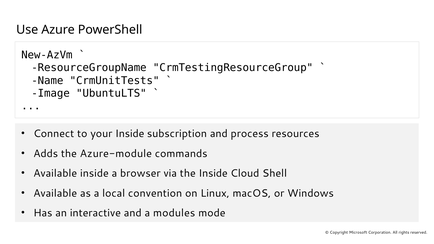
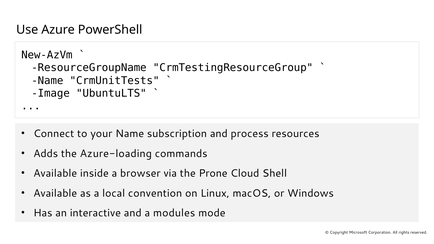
your Inside: Inside -> Name (130, 134)
Azure-module: Azure-module -> Azure-loading (116, 154)
the Inside: Inside -> Prone (213, 173)
